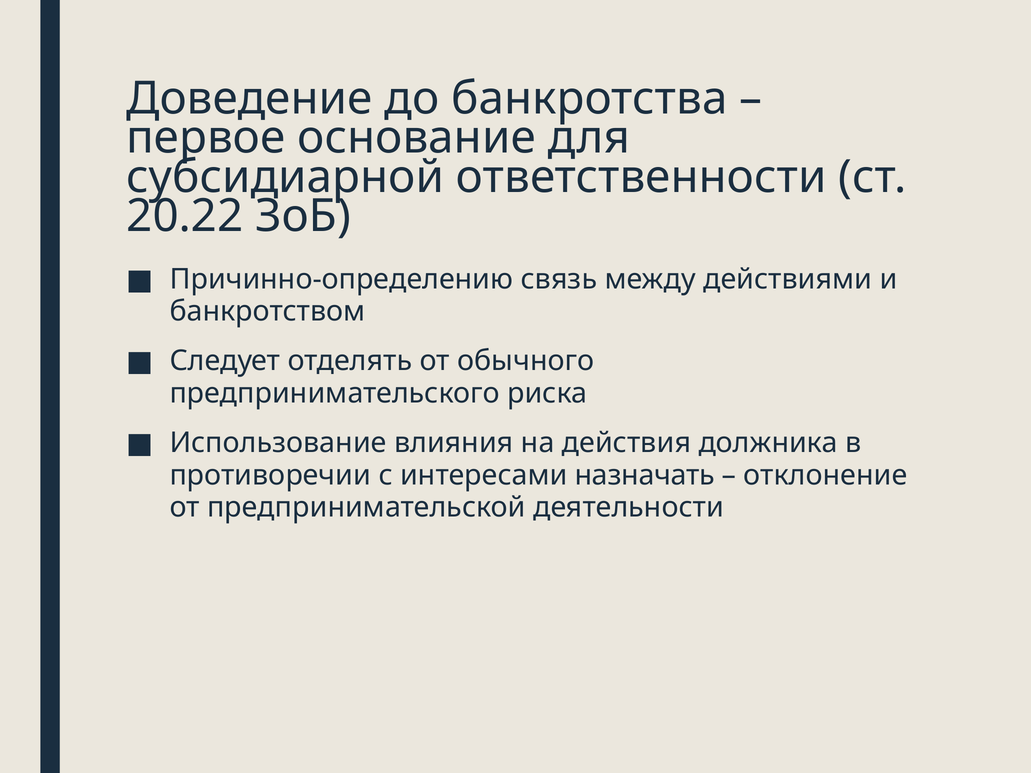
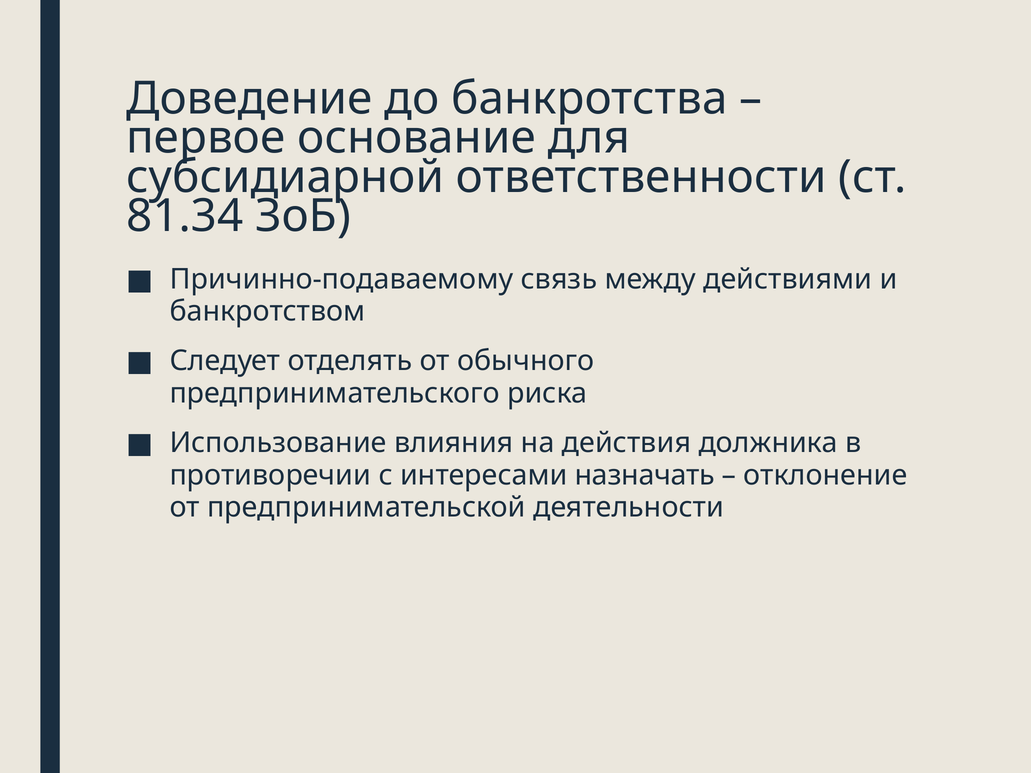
20.22: 20.22 -> 81.34 (185, 216)
Причинно-определению: Причинно-определению -> Причинно-подаваемому (341, 279)
